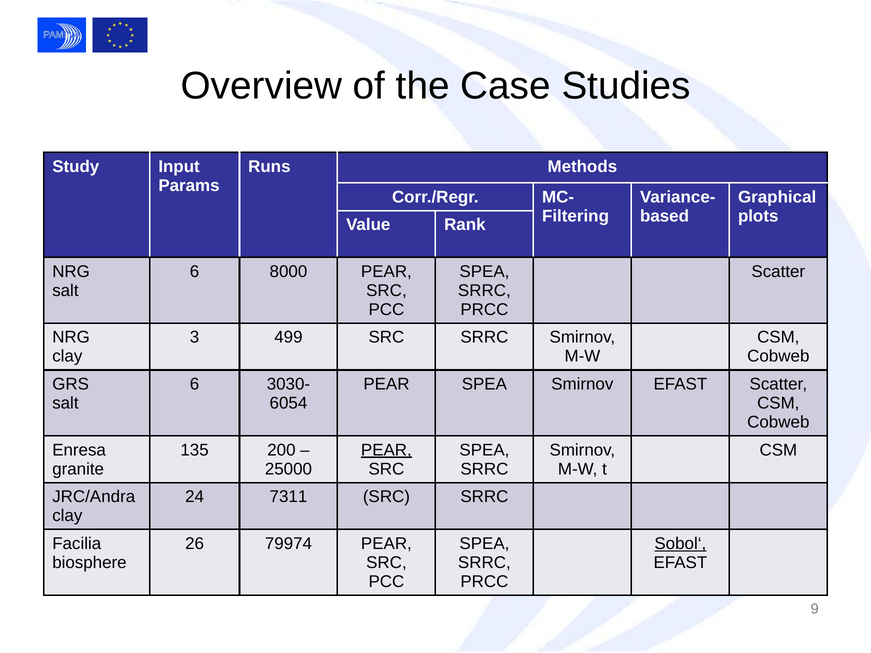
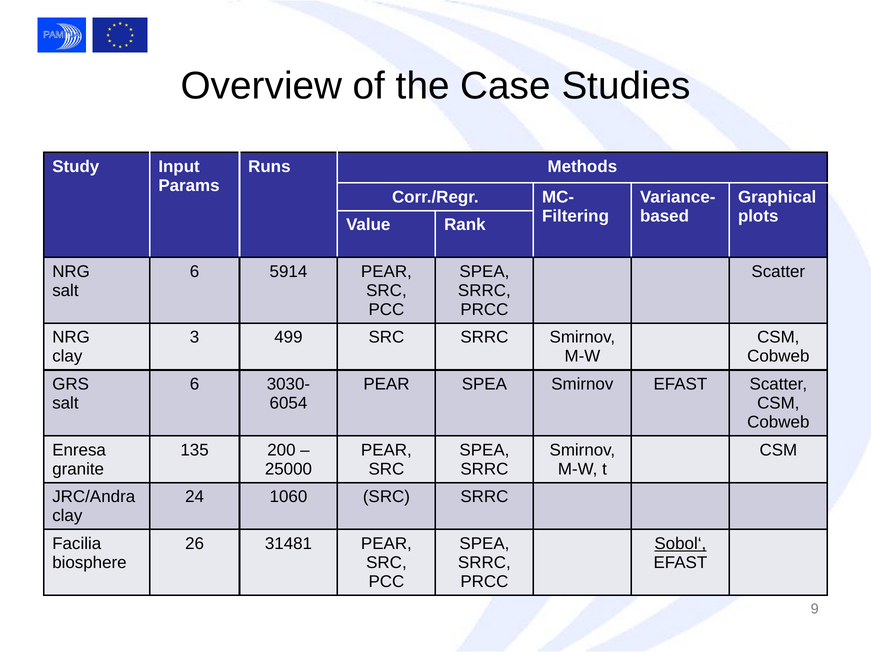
8000: 8000 -> 5914 (288, 272)
PEAR underline: present -> none (386, 450)
7311: 7311 -> 1060 (288, 497)
79974: 79974 -> 31481 (288, 544)
